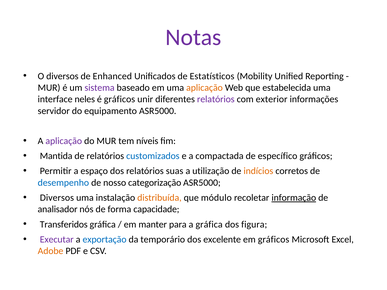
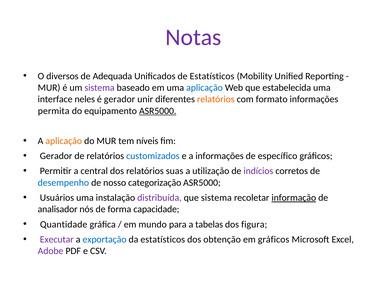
Enhanced: Enhanced -> Adequada (112, 76)
aplicação colour: orange -> blue (205, 88)
é gráficos: gráficos -> gerador (120, 99)
relatórios colour: purple -> orange (216, 99)
exterior: exterior -> formato (272, 99)
servidor: servidor -> permita (54, 111)
ASR5000 underline: none -> present (158, 111)
aplicação colour: purple -> orange (64, 141)
Mantida: Mantida -> Gerador (56, 156)
a compactada: compactada -> informações (220, 156)
espaço: espaço -> central (94, 171)
indícios colour: orange -> purple (258, 171)
Diversos: Diversos -> Usuários (57, 198)
distribuída colour: orange -> purple (159, 198)
que módulo: módulo -> sistema (216, 198)
Transferidos: Transferidos -> Quantidade (64, 225)
manter: manter -> mundo (153, 225)
a gráfica: gráfica -> tabelas (209, 225)
da temporário: temporário -> estatísticos (163, 240)
excelente: excelente -> obtenção (222, 240)
Adobe colour: orange -> purple (51, 251)
